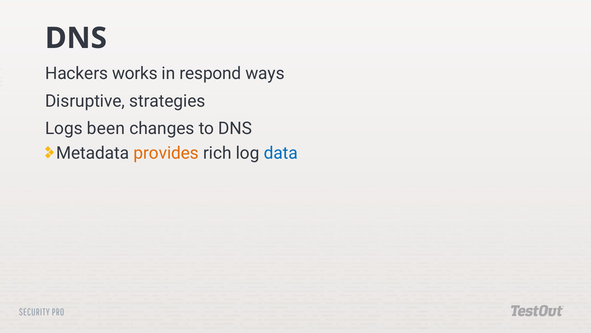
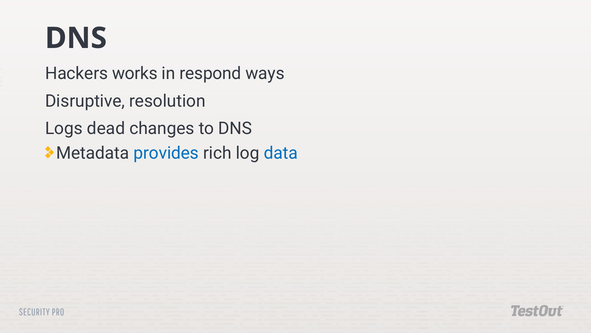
strategies: strategies -> resolution (167, 101)
been: been -> dead (106, 128)
provides colour: orange -> blue (166, 153)
